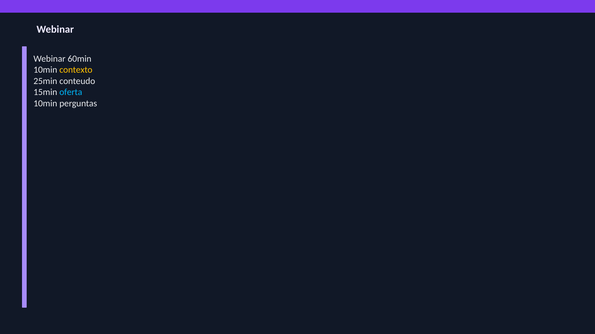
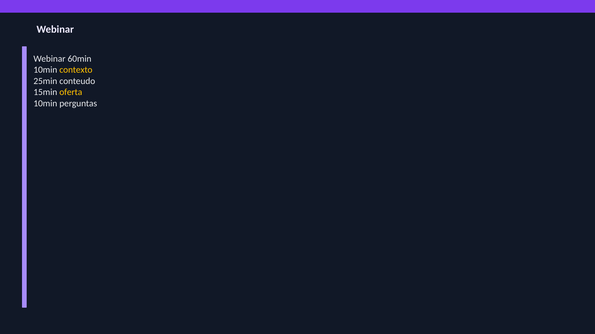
oferta colour: light blue -> yellow (71, 92)
